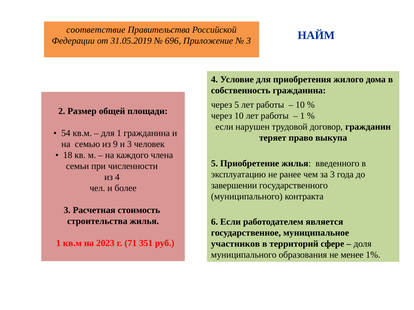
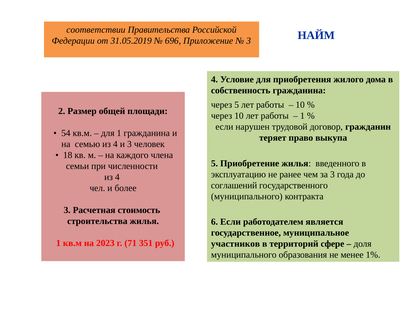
соответствие: соответствие -> соответствии (96, 30)
семью из 9: 9 -> 4 (115, 144)
завершении: завершении -> соглашений (234, 186)
